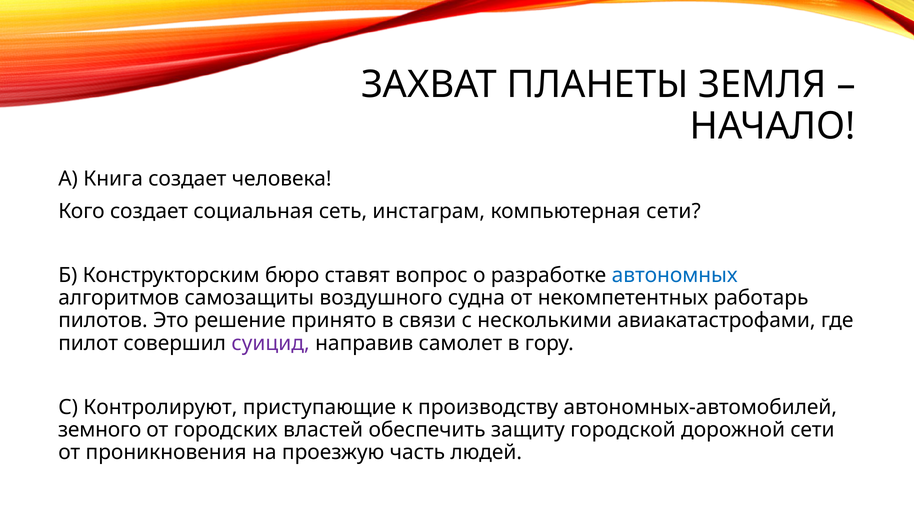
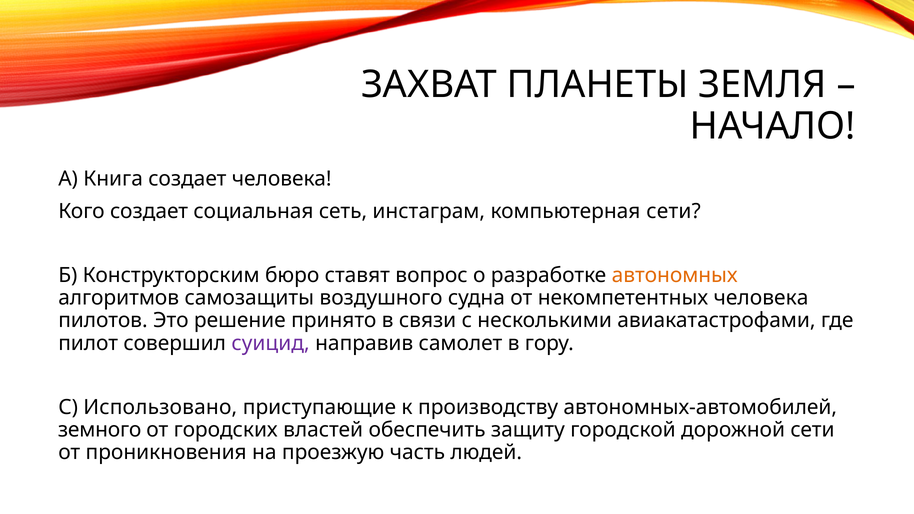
автономных colour: blue -> orange (675, 275)
некомпетентных работарь: работарь -> человека (761, 298)
Контролируют: Контролируют -> Использовано (160, 407)
